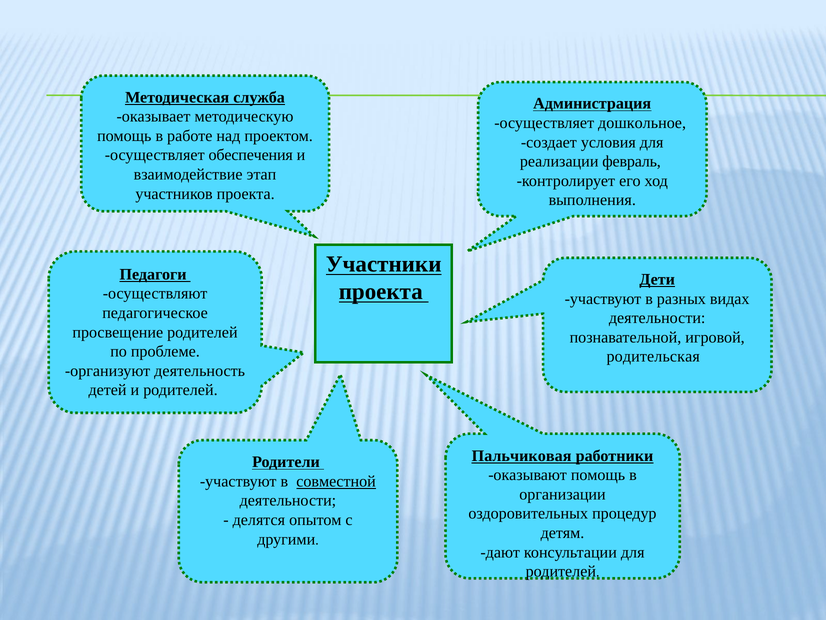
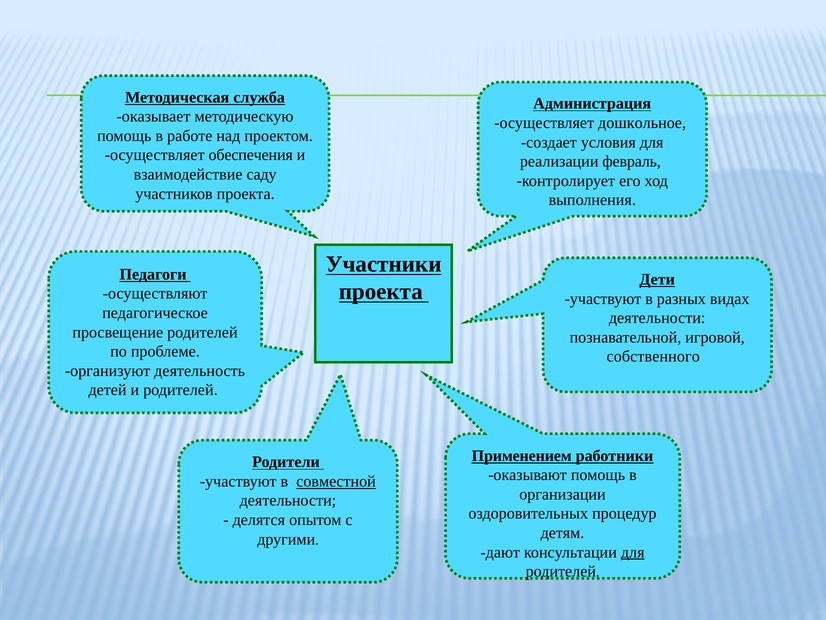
этап: этап -> саду (262, 174)
родительская: родительская -> собственного (653, 356)
Пальчиковая: Пальчиковая -> Применением (522, 455)
для underline: none -> present (633, 552)
